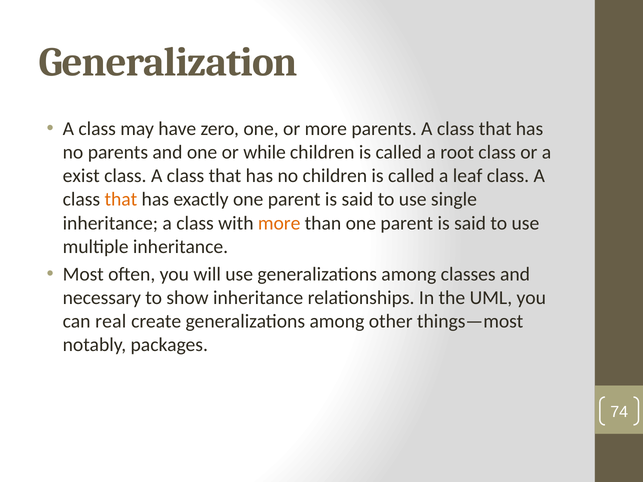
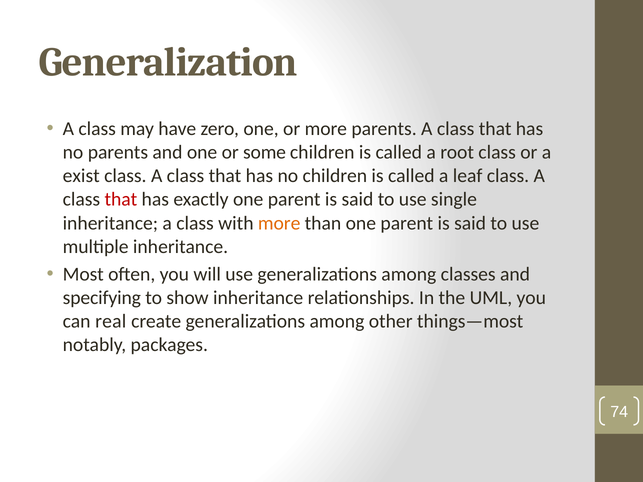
while: while -> some (265, 152)
that colour: orange -> red (121, 200)
necessary: necessary -> specifying (102, 298)
